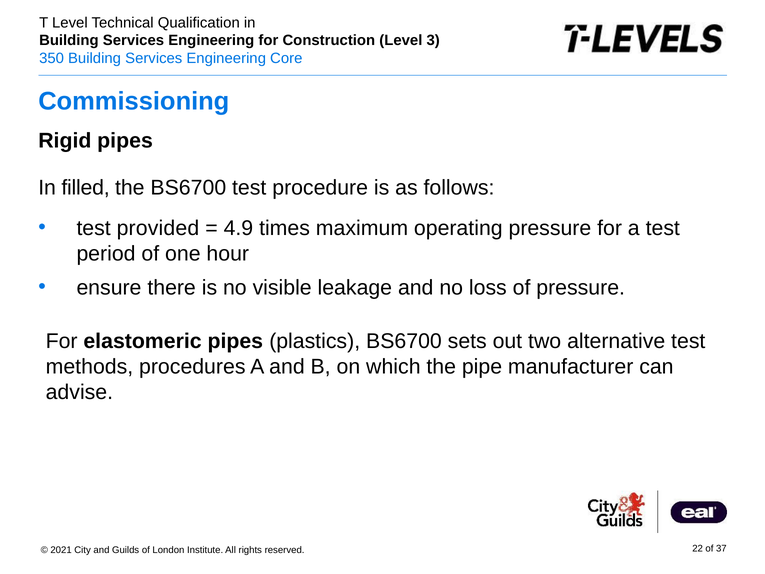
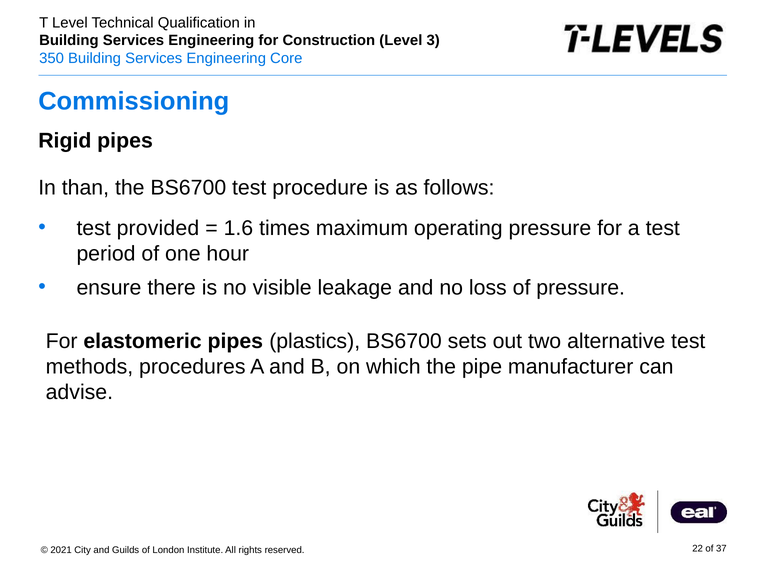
filled: filled -> than (85, 188)
4.9: 4.9 -> 1.6 (238, 228)
